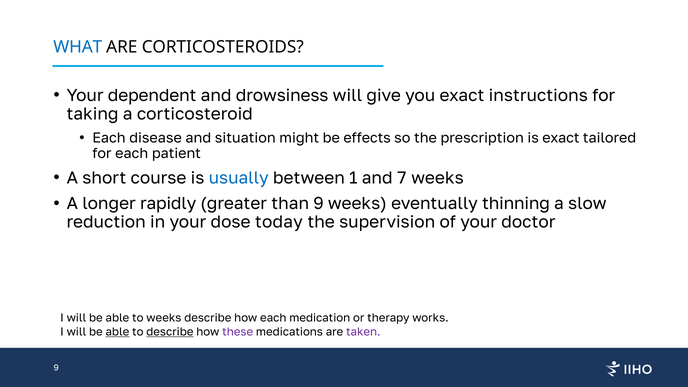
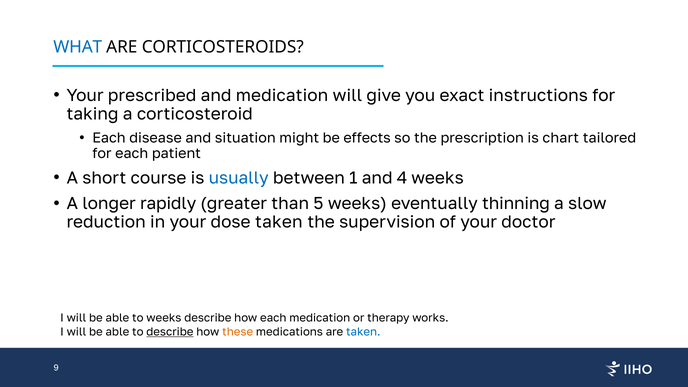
dependent: dependent -> prescribed (152, 95)
and drowsiness: drowsiness -> medication (282, 95)
is exact: exact -> chart (561, 138)
7: 7 -> 4 (402, 178)
than 9: 9 -> 5 (318, 204)
dose today: today -> taken (279, 222)
able underline: present -> none (117, 332)
these colour: purple -> orange (238, 332)
taken colour: purple -> blue (363, 332)
